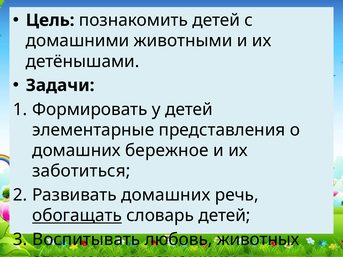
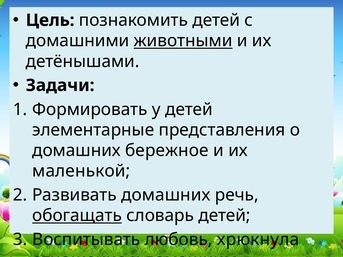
животными underline: none -> present (183, 41)
заботиться: заботиться -> маленькой (81, 171)
животных: животных -> хрюкнула (258, 240)
